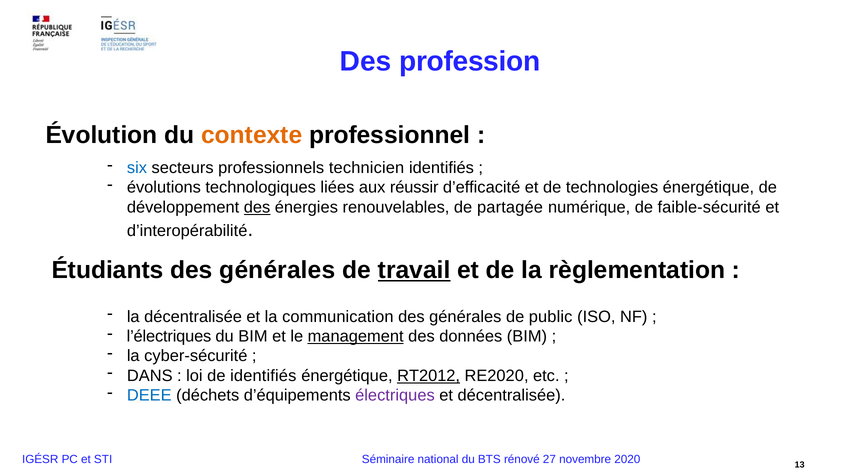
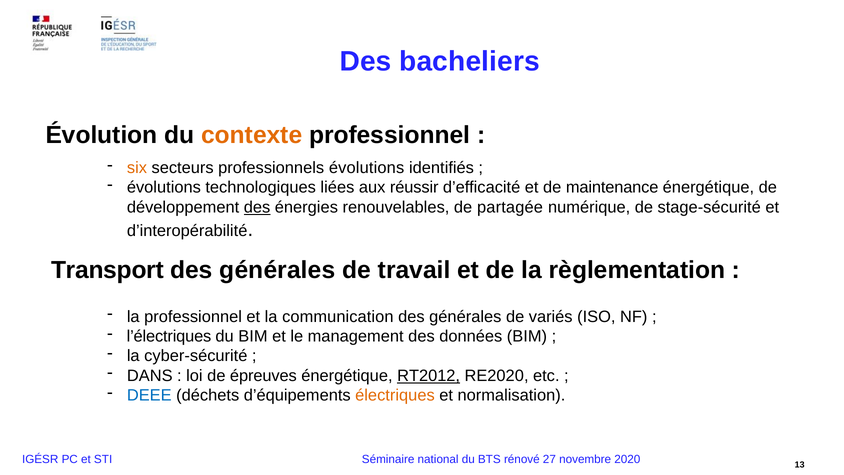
profession: profession -> bacheliers (470, 62)
six colour: blue -> orange (137, 168)
professionnels technicien: technicien -> évolutions (367, 168)
technologies: technologies -> maintenance (612, 187)
faible-sécurité: faible-sécurité -> stage-sécurité (709, 207)
Étudiants: Étudiants -> Transport (108, 270)
travail underline: present -> none (414, 270)
la décentralisée: décentralisée -> professionnel (193, 316)
public: public -> variés (551, 316)
management underline: present -> none (356, 336)
de identifiés: identifiés -> épreuves (263, 376)
électriques colour: purple -> orange (395, 395)
et décentralisée: décentralisée -> normalisation (511, 395)
